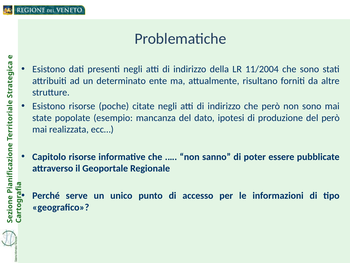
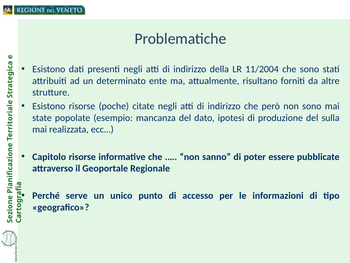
del però: però -> sulla (331, 118)
